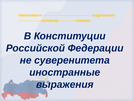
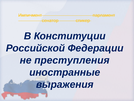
суверенитета: суверенитета -> преступления (72, 60)
